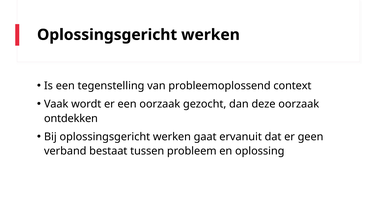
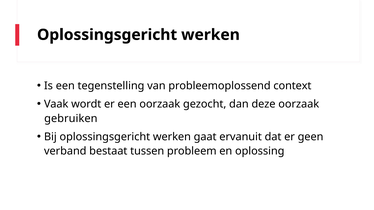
ontdekken: ontdekken -> gebruiken (71, 119)
